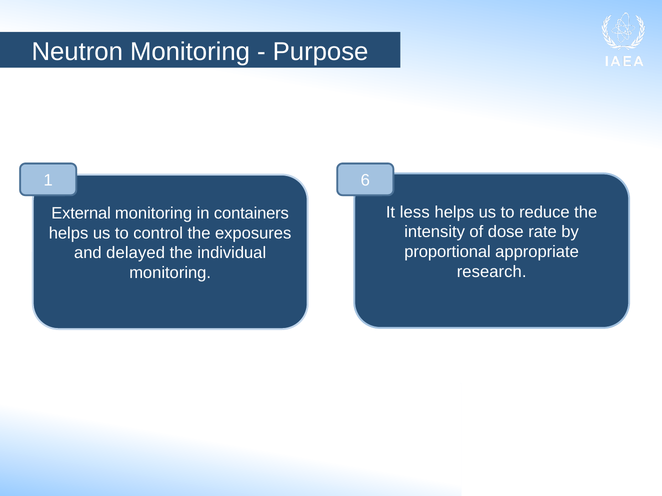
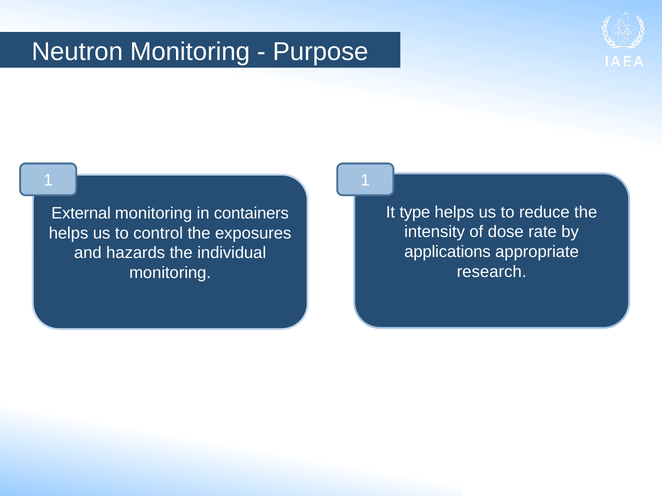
1 6: 6 -> 1 (365, 181)
less: less -> type (415, 212)
proportional: proportional -> applications (448, 252)
delayed: delayed -> hazards (136, 253)
